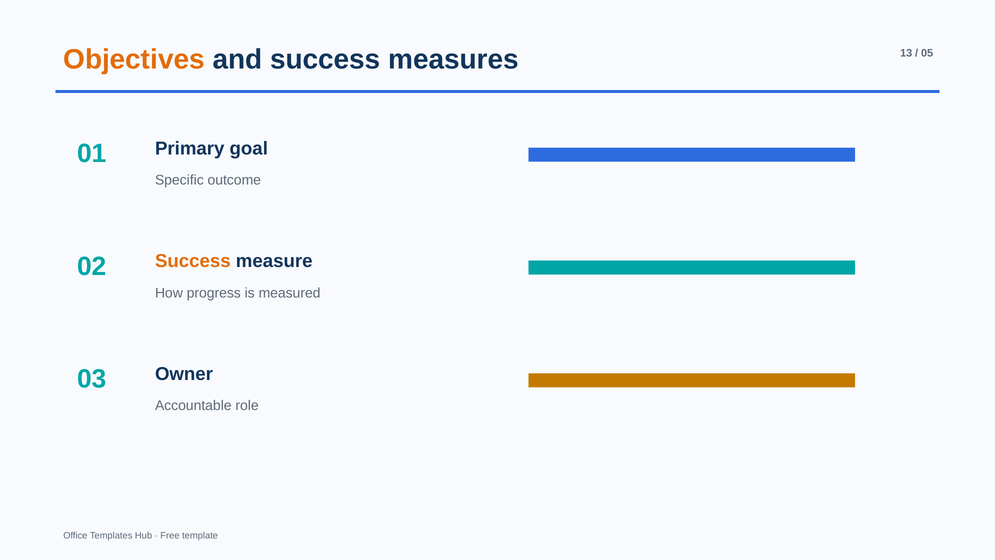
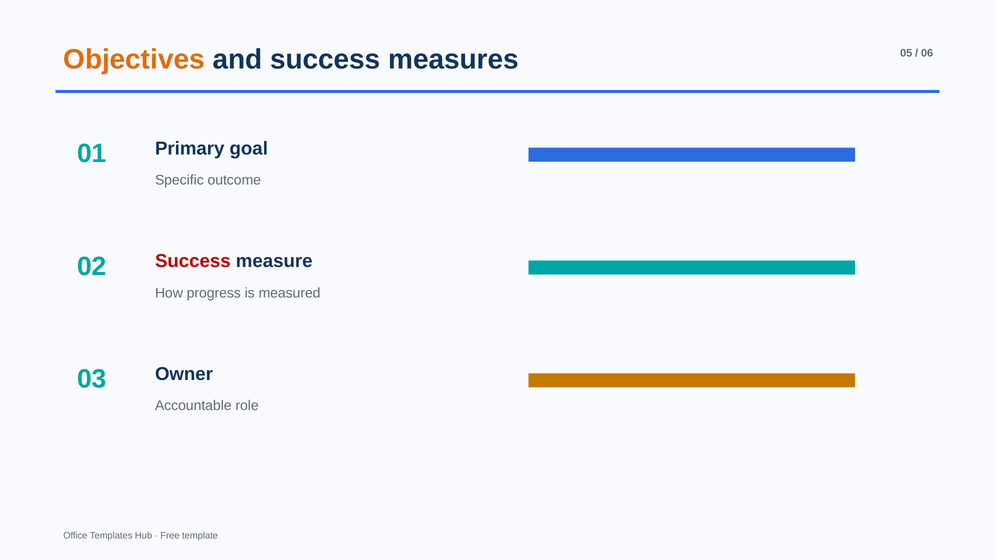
13: 13 -> 05 (906, 53)
05: 05 -> 06 (927, 53)
Success colour: orange -> red (193, 261)
